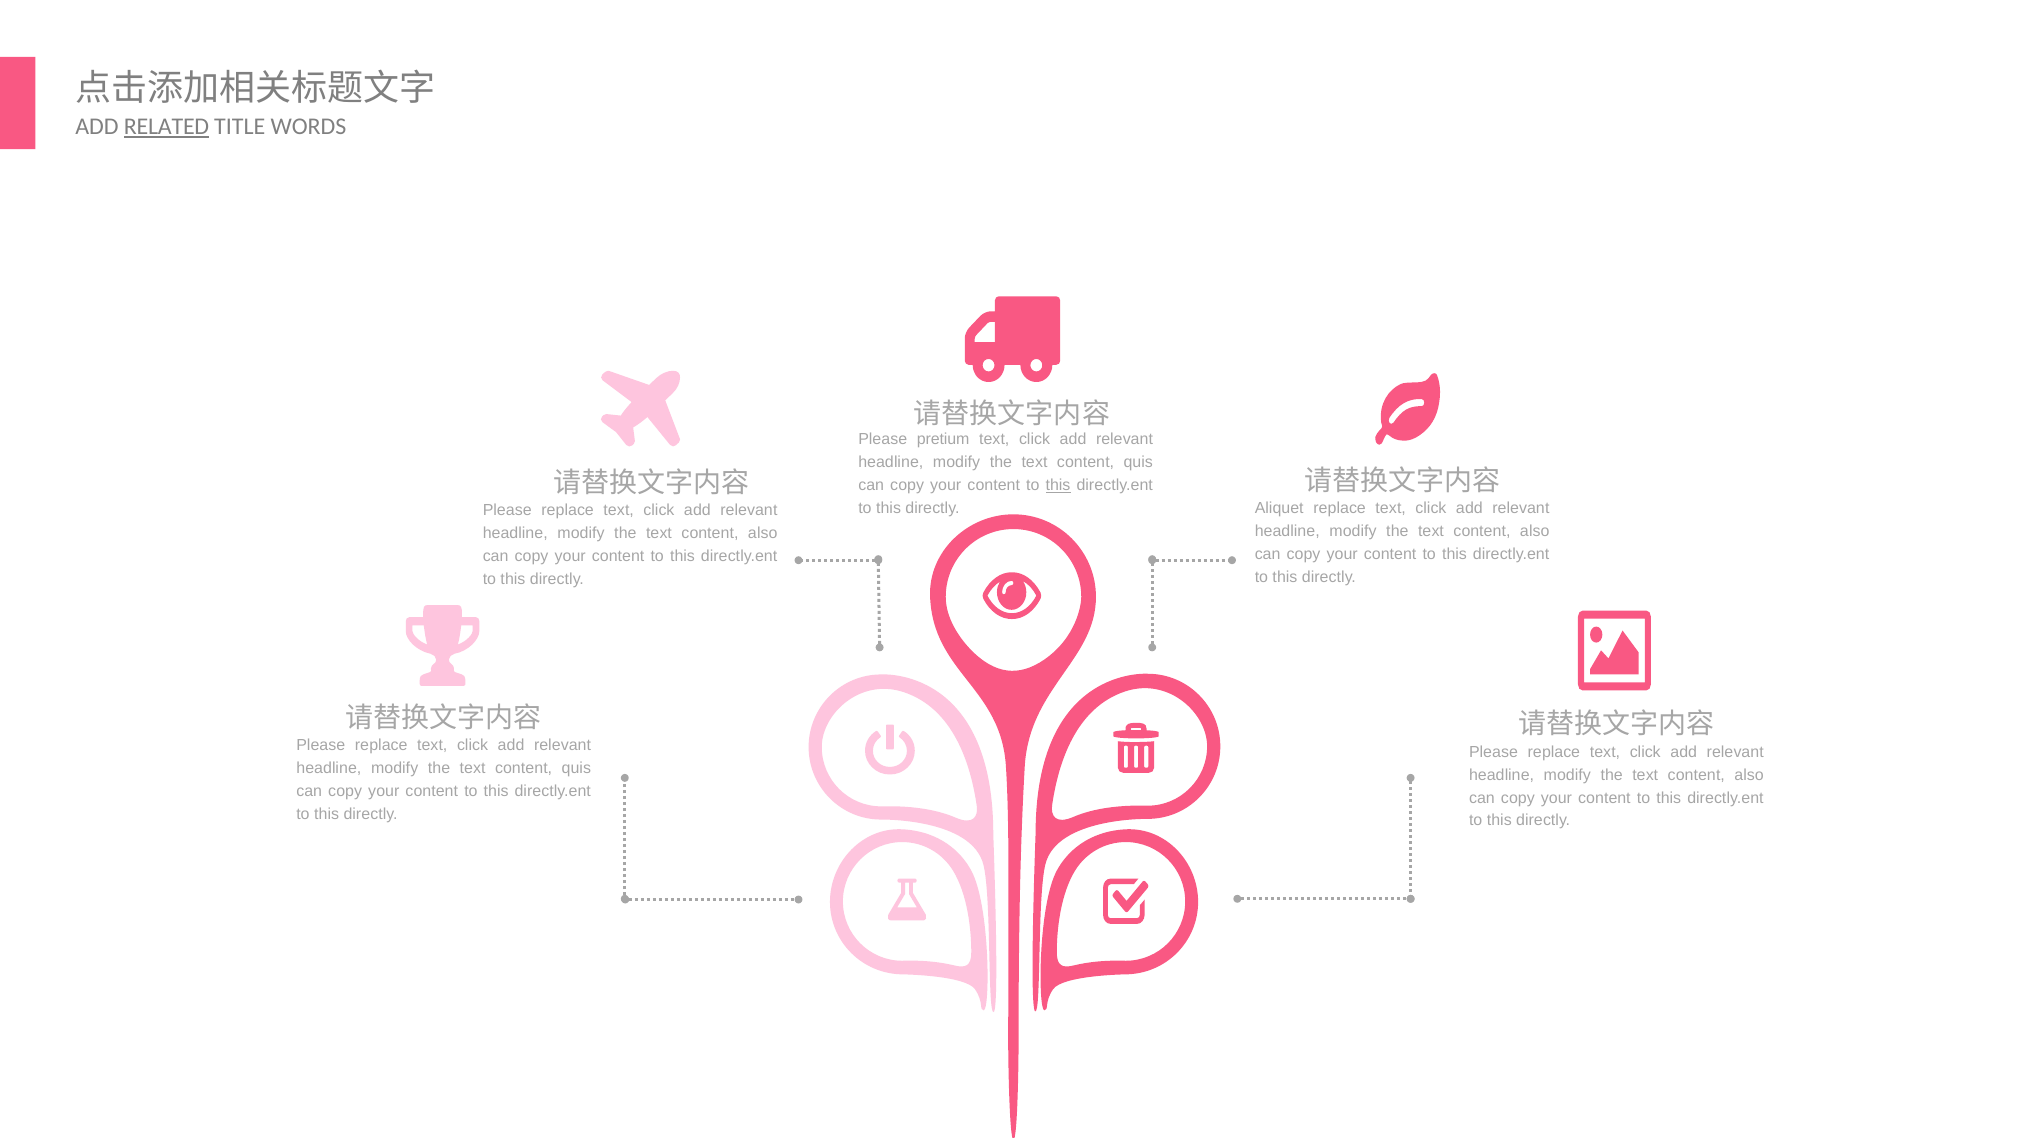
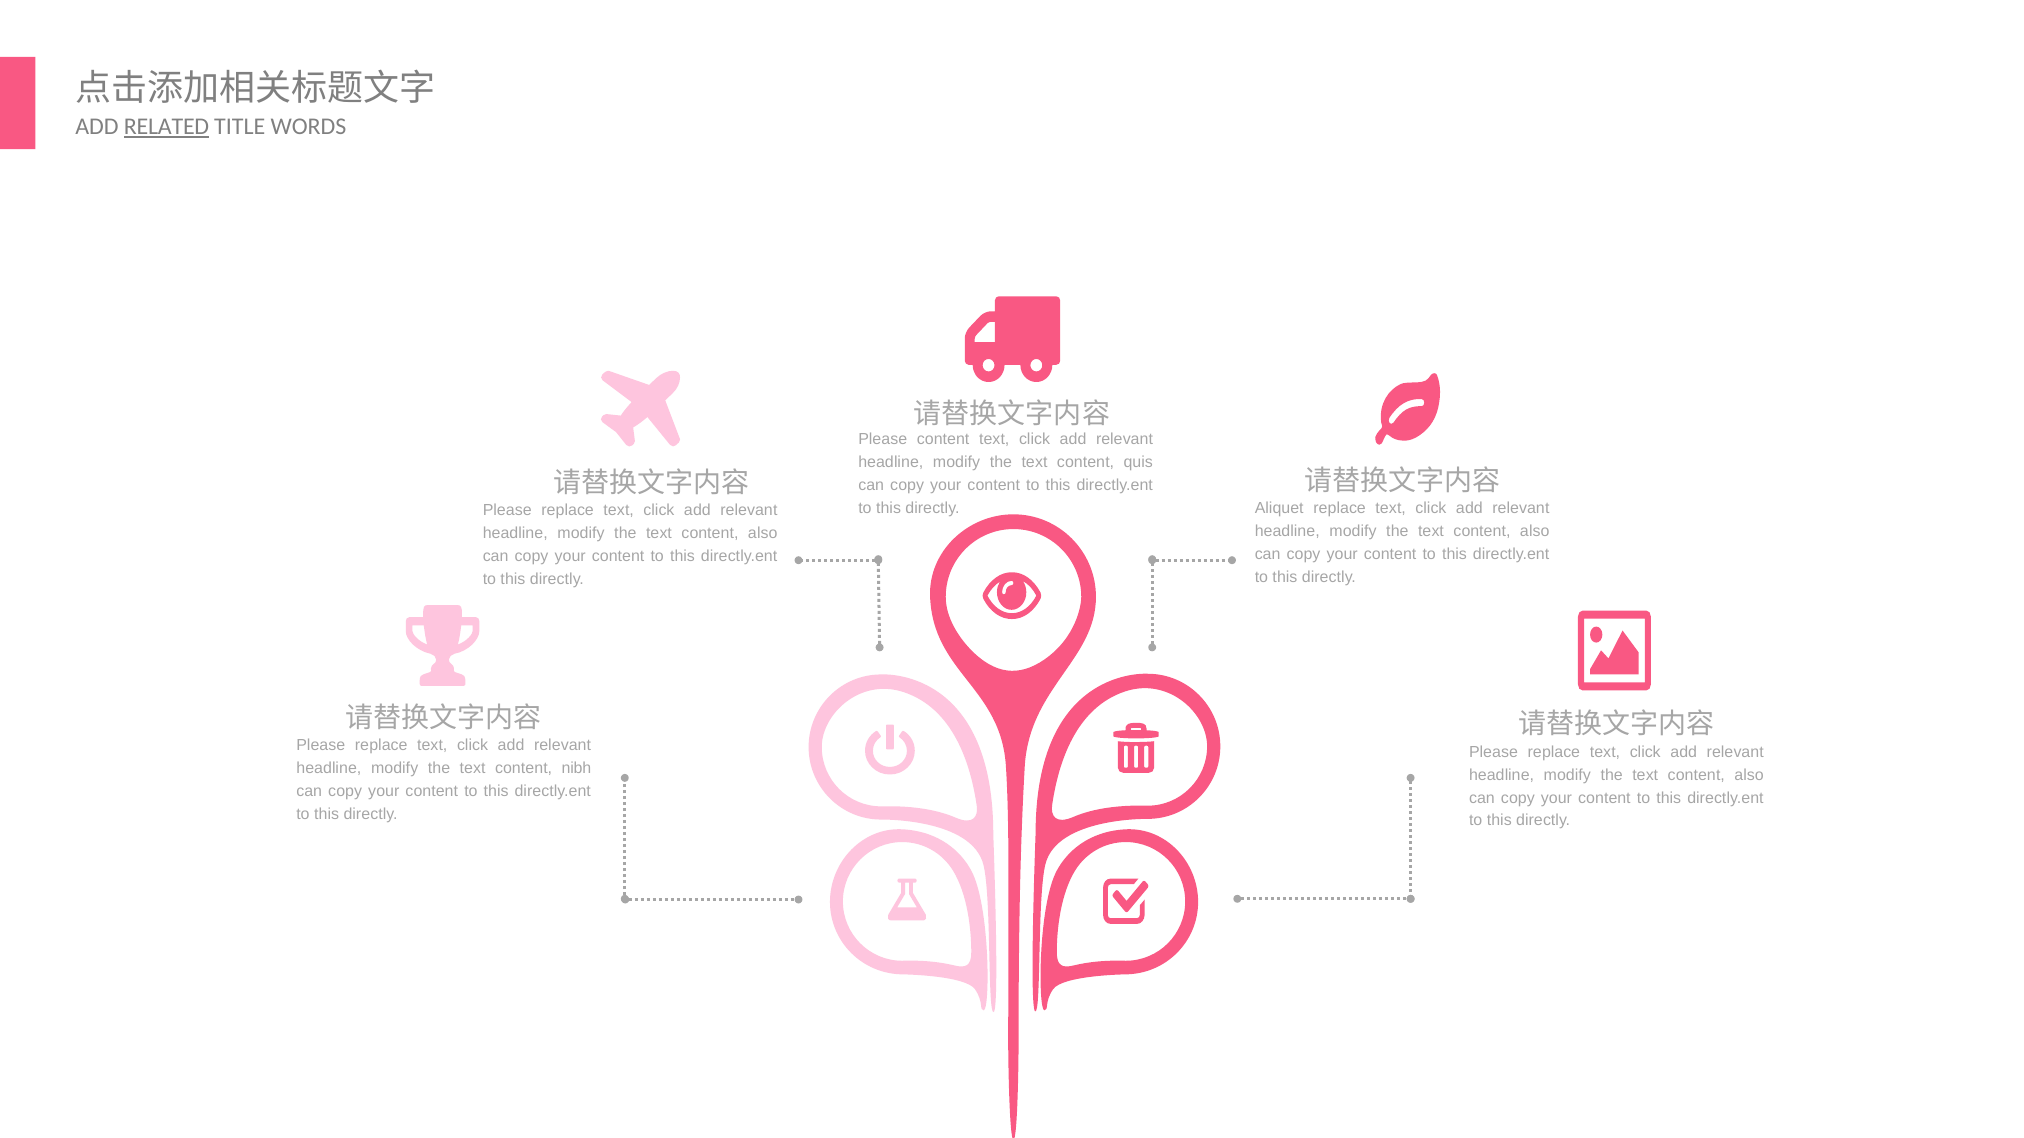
Please pretium: pretium -> content (943, 440)
this underline: present -> none (1058, 486)
quis: quis -> nibh (576, 769)
